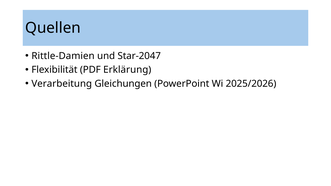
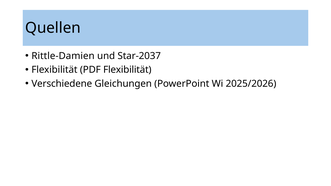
Star-2047: Star-2047 -> Star-2037 (139, 56)
PDF Erklärung: Erklärung -> Flexibilität (127, 70)
Verarbeitung: Verarbeitung -> Verschiedene (62, 84)
